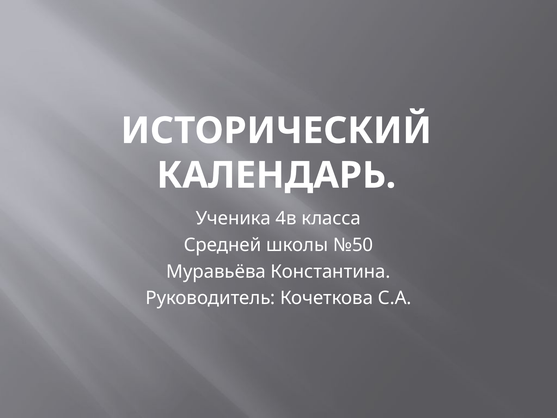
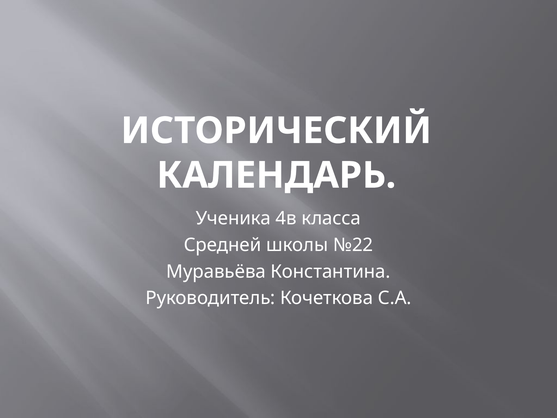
№50: №50 -> №22 (353, 245)
